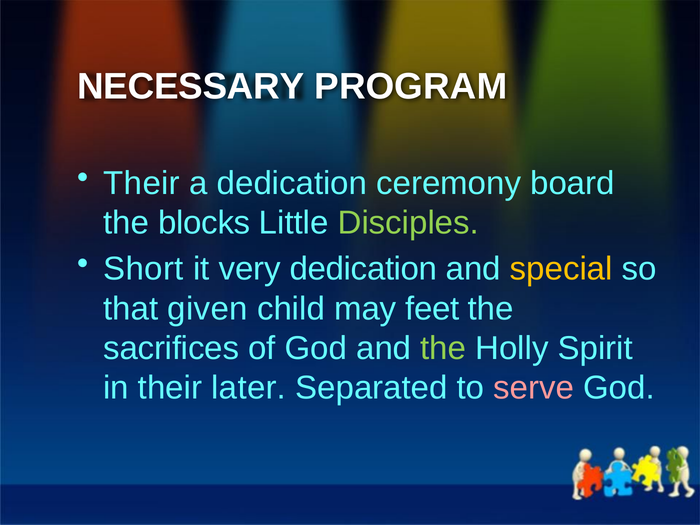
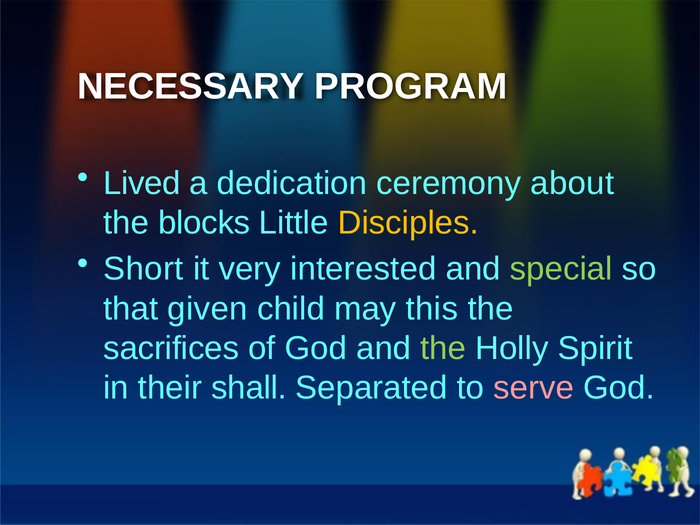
Their: Their -> Lived (142, 183)
board: board -> about (572, 183)
Disciples colour: light green -> yellow (408, 223)
very dedication: dedication -> interested (363, 269)
special colour: yellow -> light green (561, 269)
feet: feet -> this (432, 309)
later: later -> shall (249, 388)
